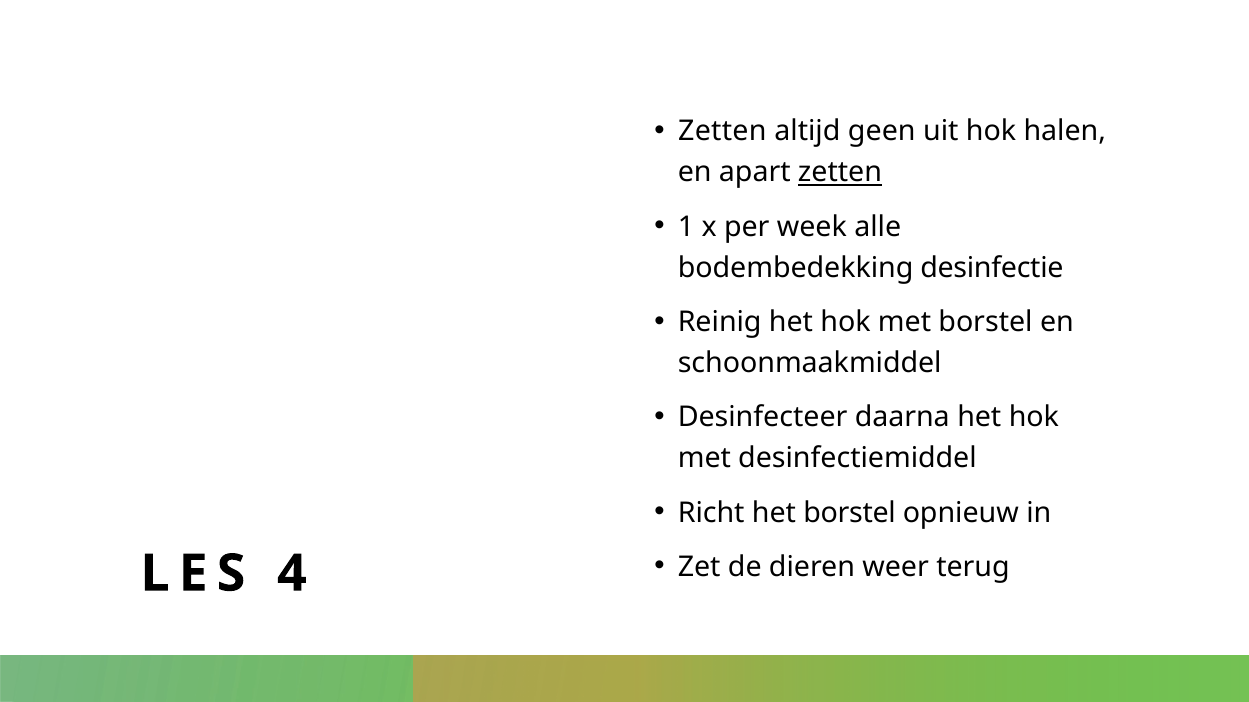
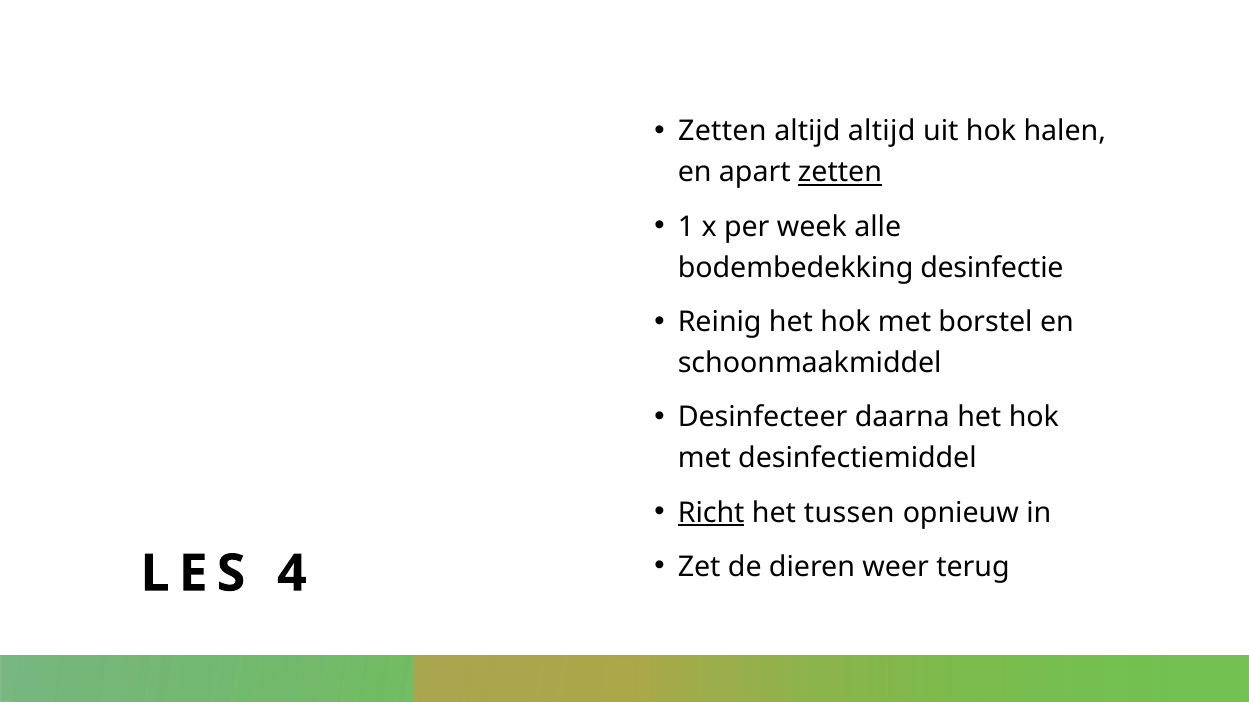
altijd geen: geen -> altijd (882, 131)
Richt underline: none -> present (711, 513)
het borstel: borstel -> tussen (849, 513)
